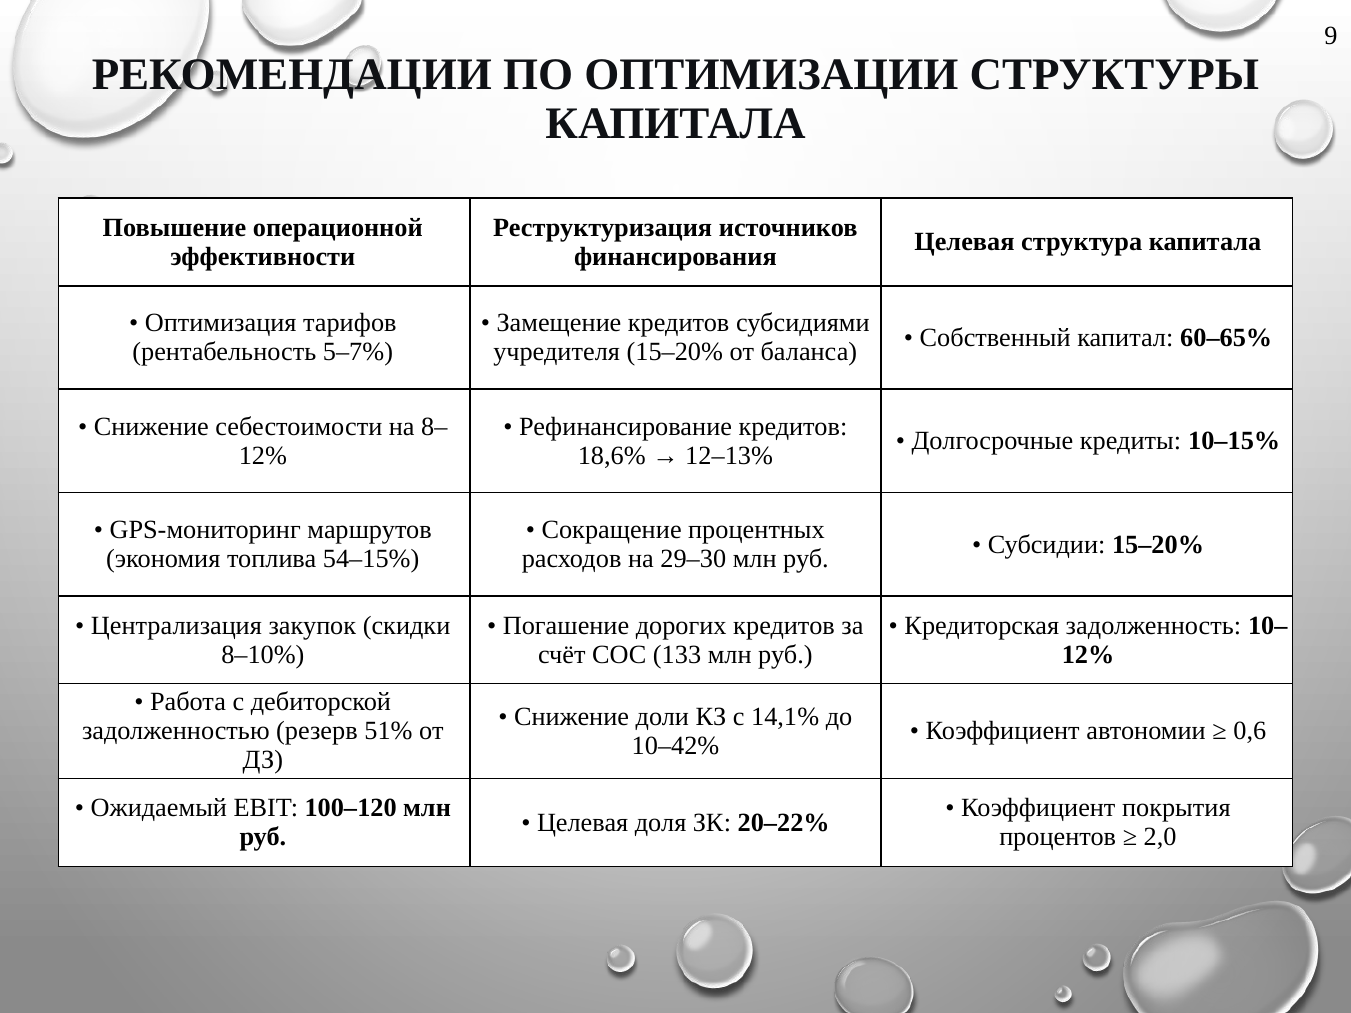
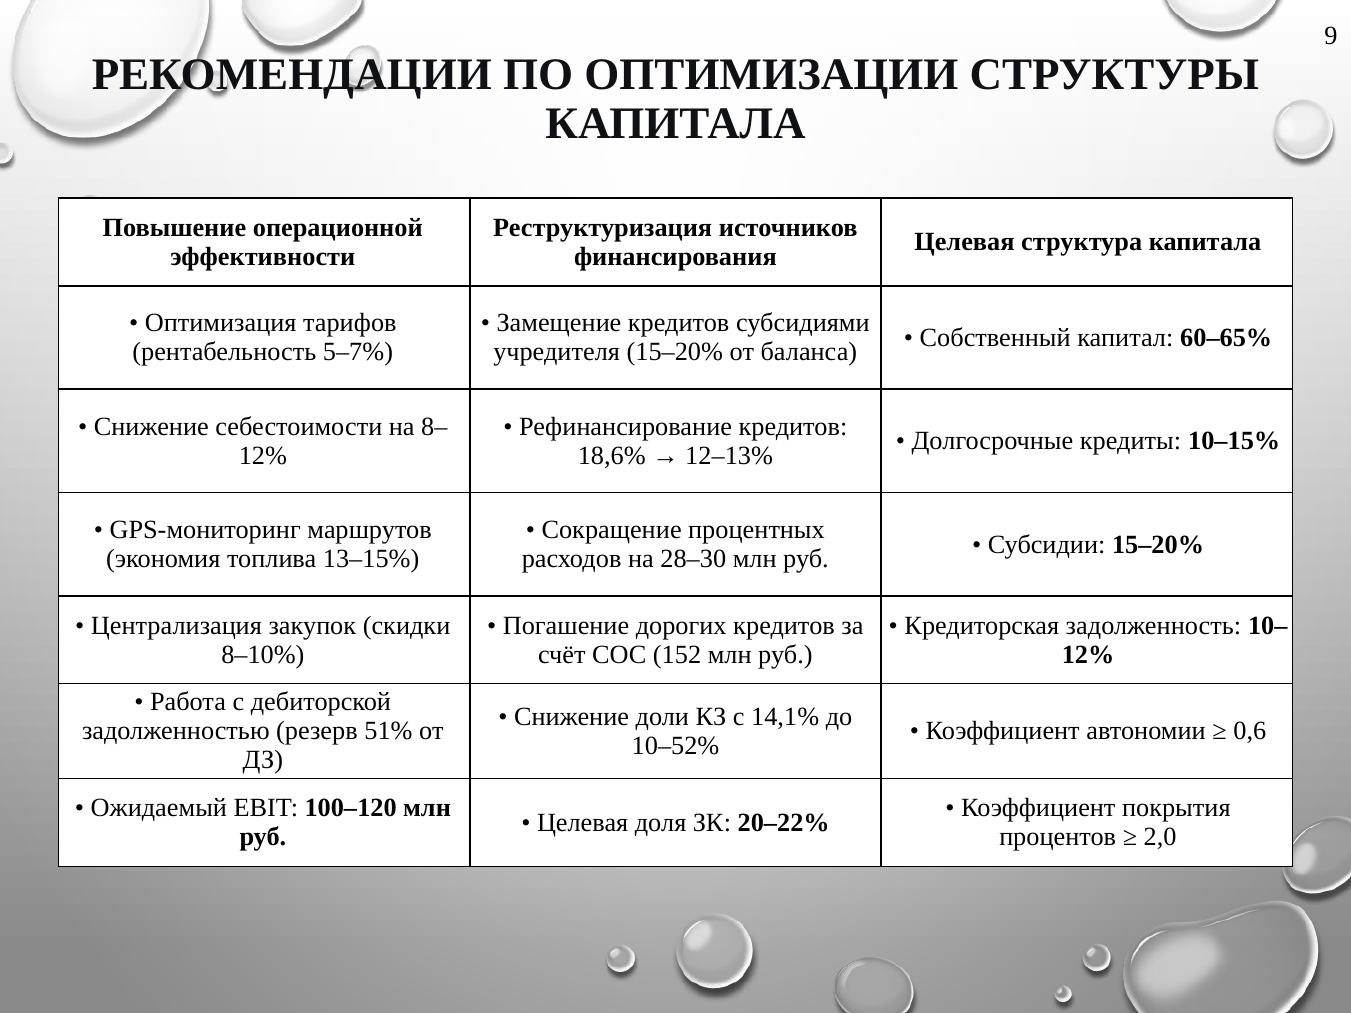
54–15%: 54–15% -> 13–15% (371, 559)
29–30: 29–30 -> 28–30 (693, 559)
133: 133 -> 152 (677, 655)
10–42%: 10–42% -> 10–52% (676, 746)
